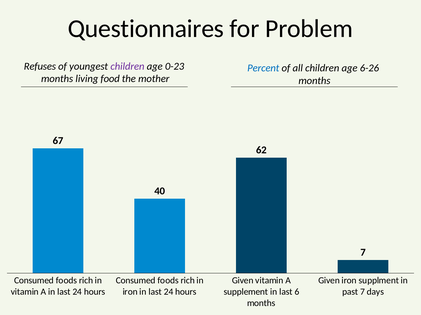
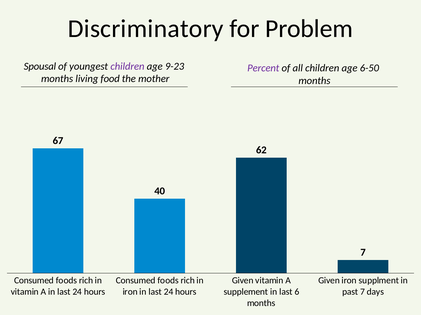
Questionnaires: Questionnaires -> Discriminatory (146, 29)
Refuses: Refuses -> Spousal (40, 66)
0-23: 0-23 -> 9-23 (175, 66)
Percent colour: blue -> purple (263, 68)
6-26: 6-26 -> 6-50 (369, 68)
